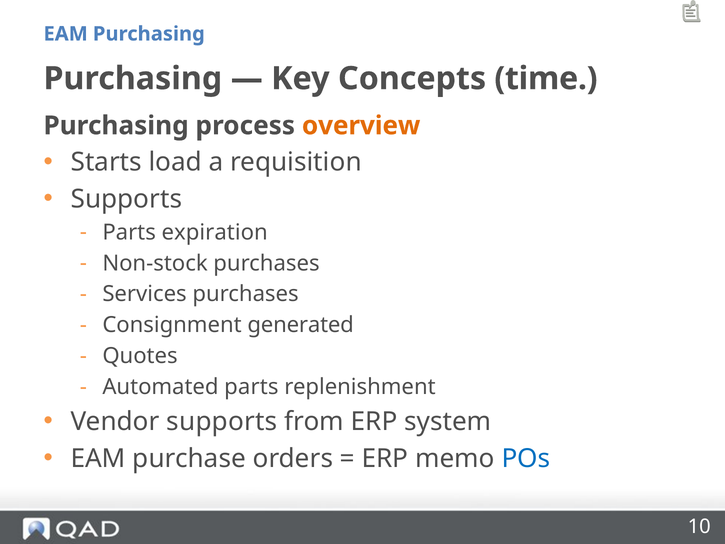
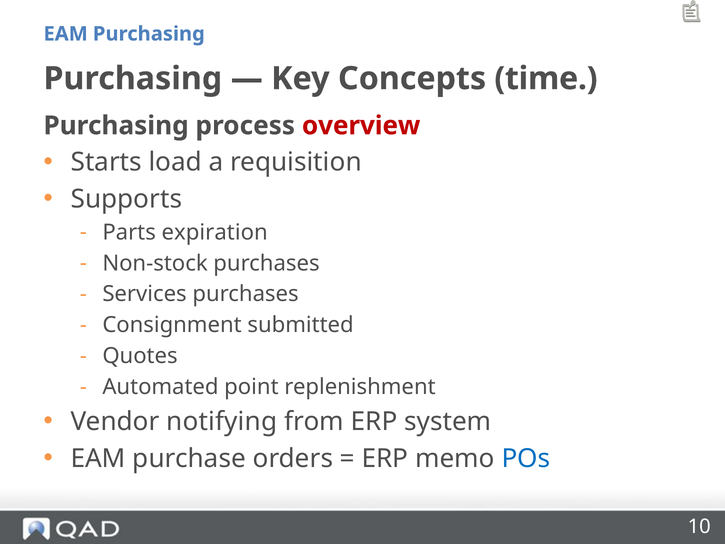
overview colour: orange -> red (361, 126)
generated: generated -> submitted (301, 325)
Automated parts: parts -> point (251, 387)
Vendor supports: supports -> notifying (222, 422)
